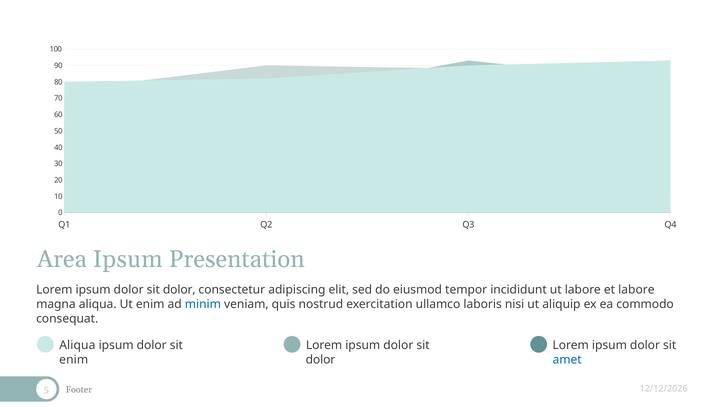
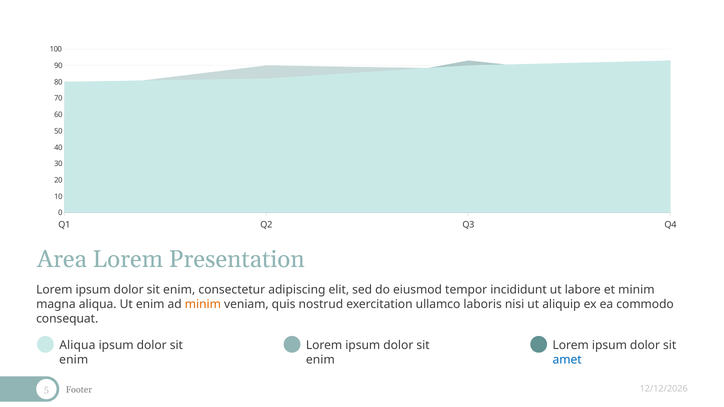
Area Ipsum: Ipsum -> Lorem (128, 260)
dolor: dolor -> enim (179, 290)
et labore: labore -> minim (636, 290)
minim colour: blue -> orange (203, 304)
dolor: dolor -> enim (320, 360)
